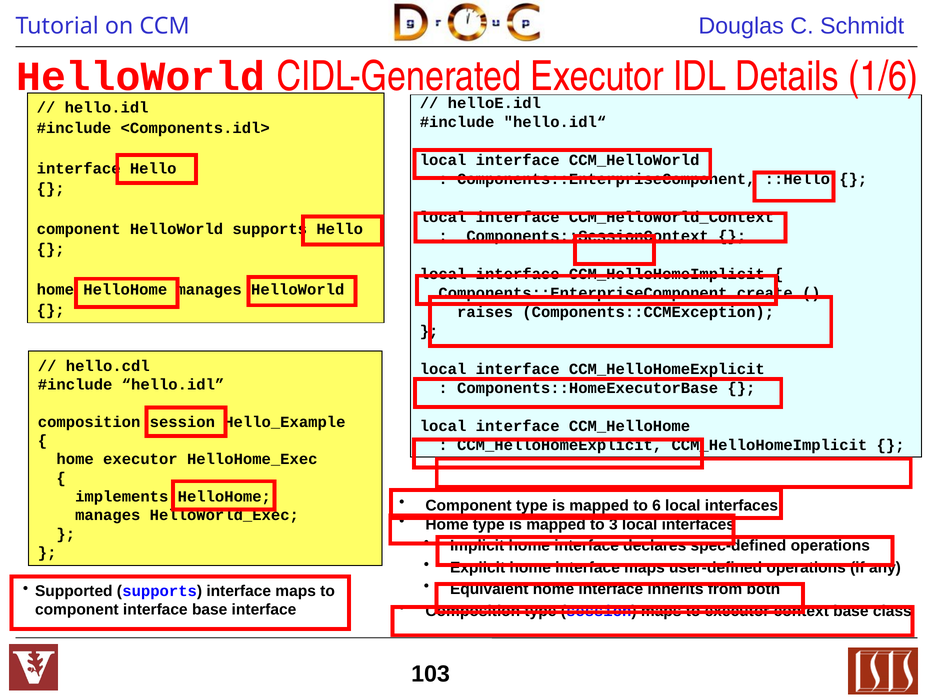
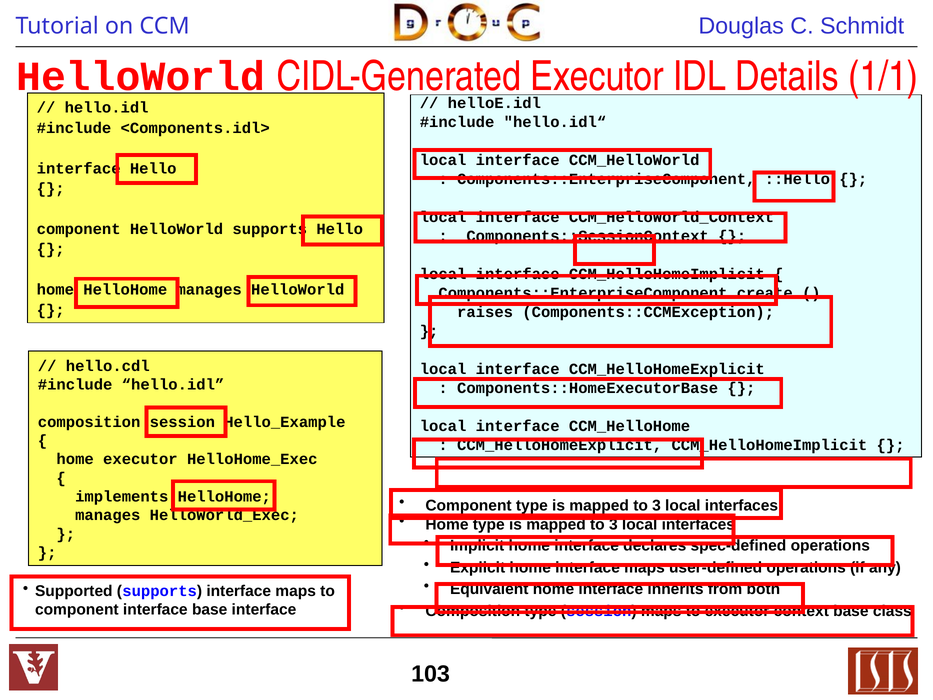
1/6: 1/6 -> 1/1 (883, 77)
6: 6 -> 3 (657, 505)
